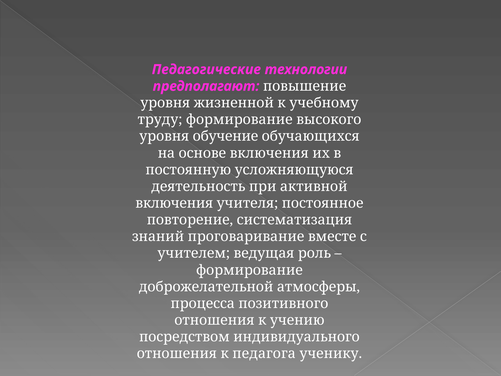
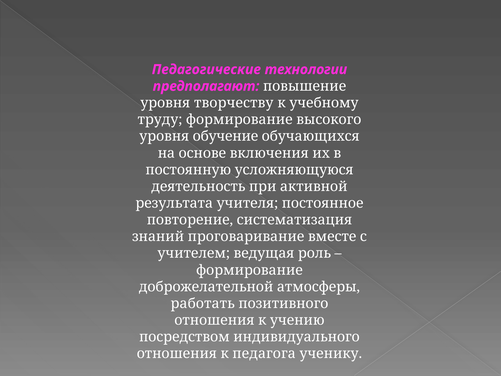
жизненной: жизненной -> творчеству (234, 103)
включения: включения -> результата (174, 203)
процесса: процесса -> работать (203, 303)
